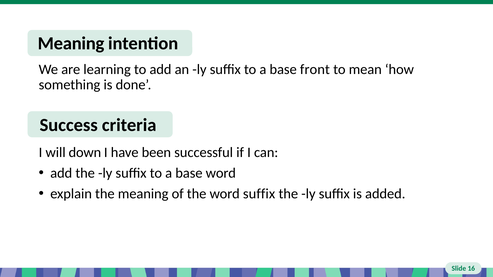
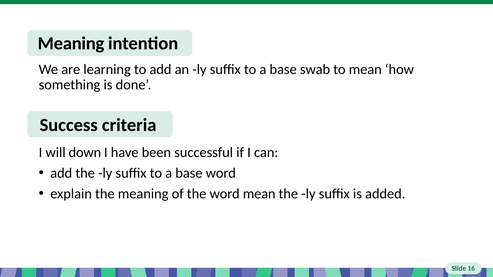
front: front -> swab (315, 69)
word suffix: suffix -> mean (259, 194)
